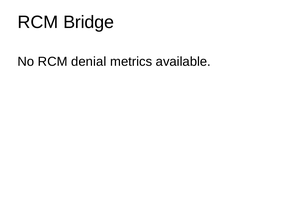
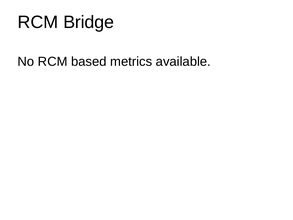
denial: denial -> based (89, 61)
